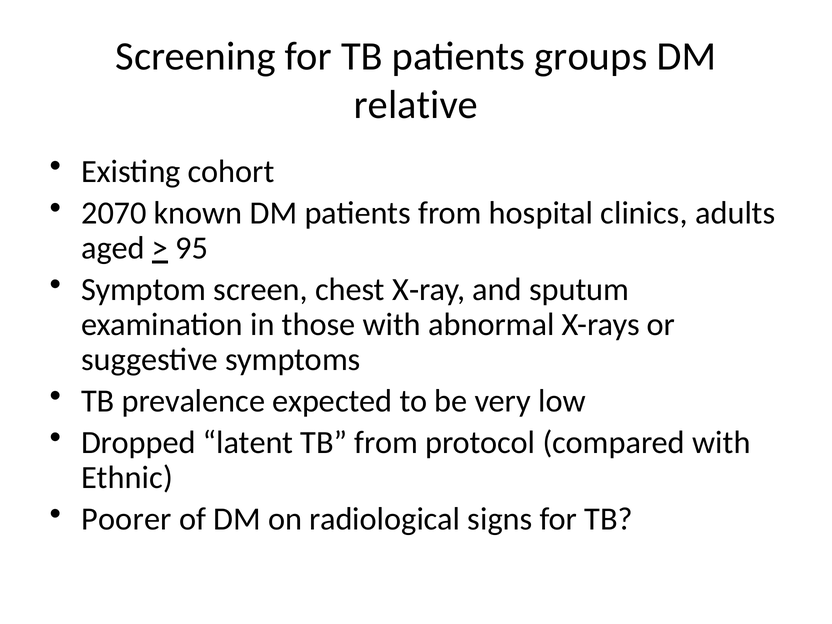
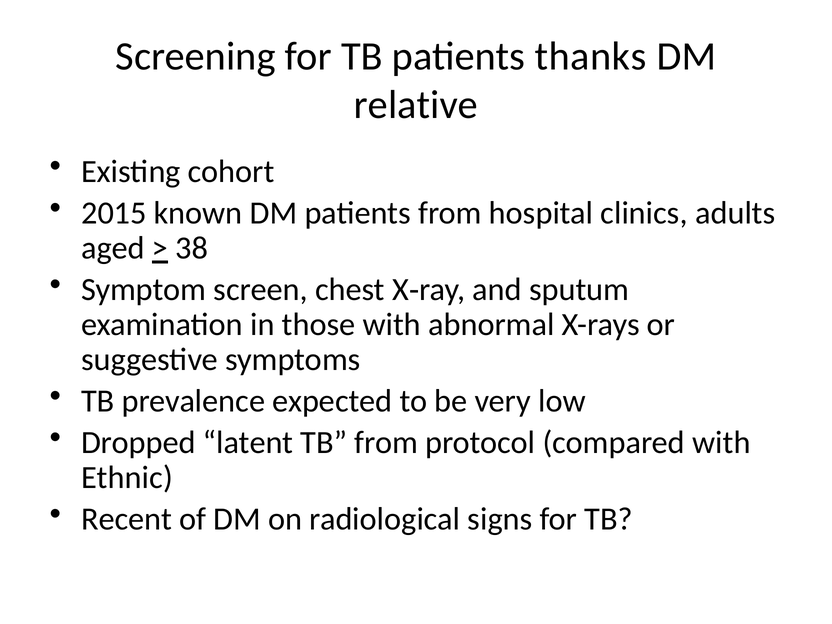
groups: groups -> thanks (591, 56)
2070: 2070 -> 2015 (114, 213)
95: 95 -> 38 (192, 248)
Poorer: Poorer -> Recent (127, 519)
